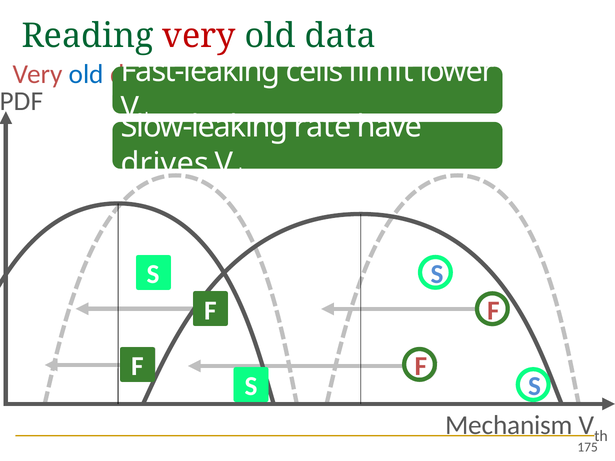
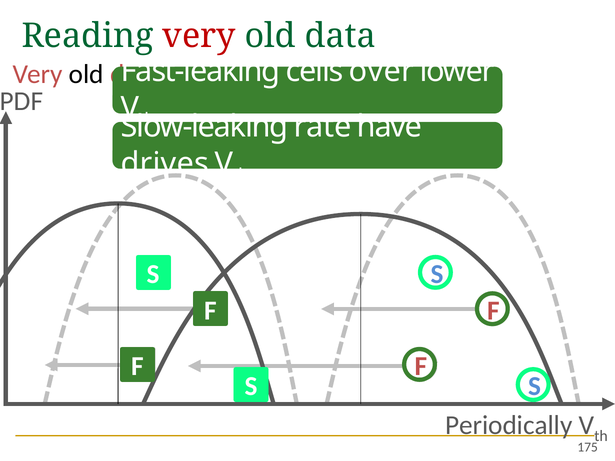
limit: limit -> over (381, 71)
old colour: blue -> black (86, 74)
Mechanism: Mechanism -> Periodically (509, 425)
